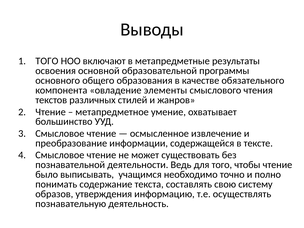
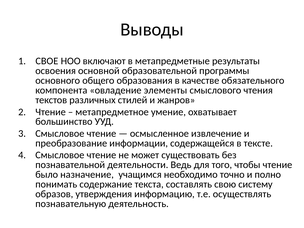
ТОГО: ТОГО -> СВОЕ (47, 61)
выписывать: выписывать -> назначение (87, 175)
